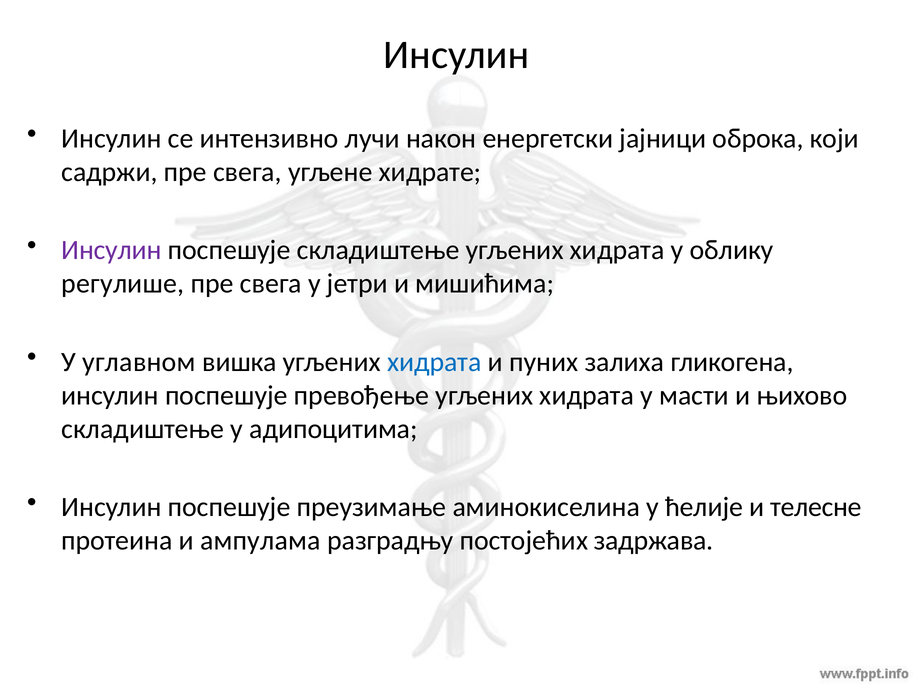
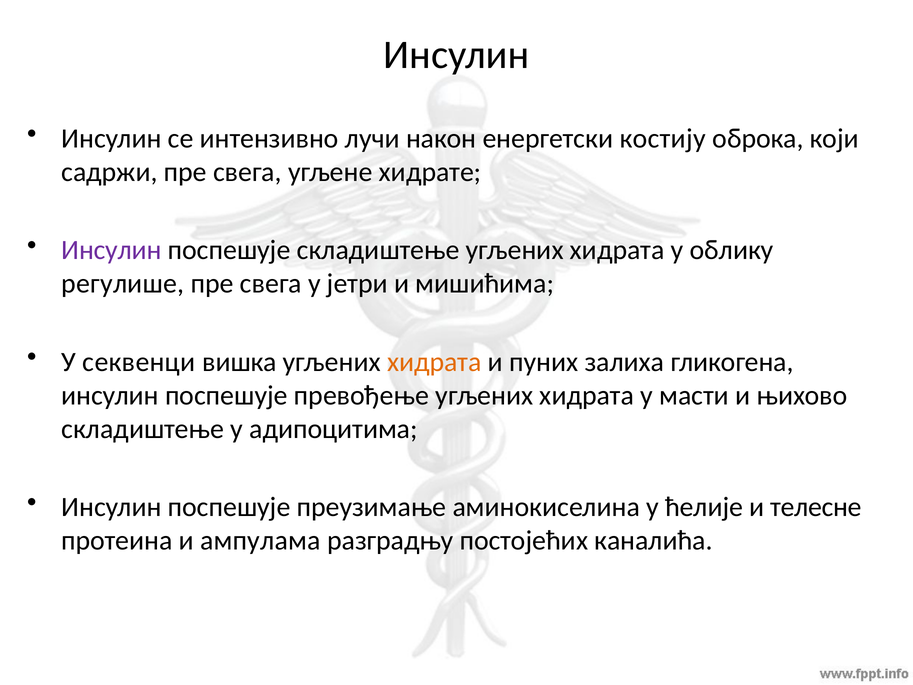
јајници: јајници -> костију (663, 139)
углавном: углавном -> секвенци (139, 362)
хидрата colour: blue -> orange (434, 362)
задржава: задржава -> каналића (653, 540)
